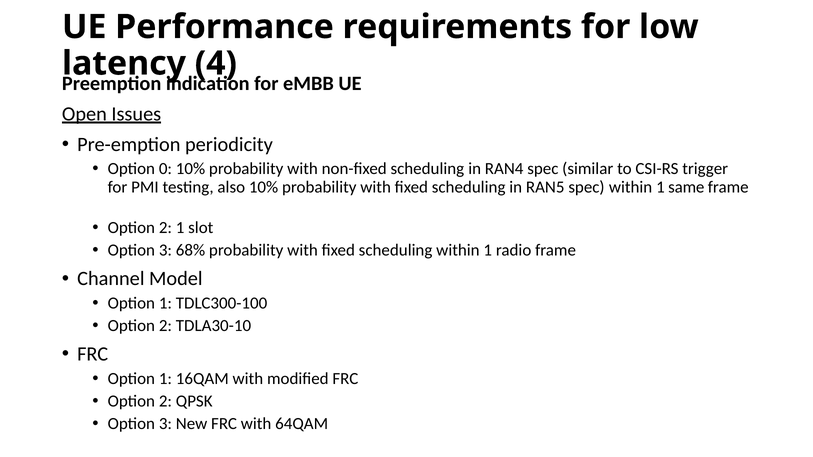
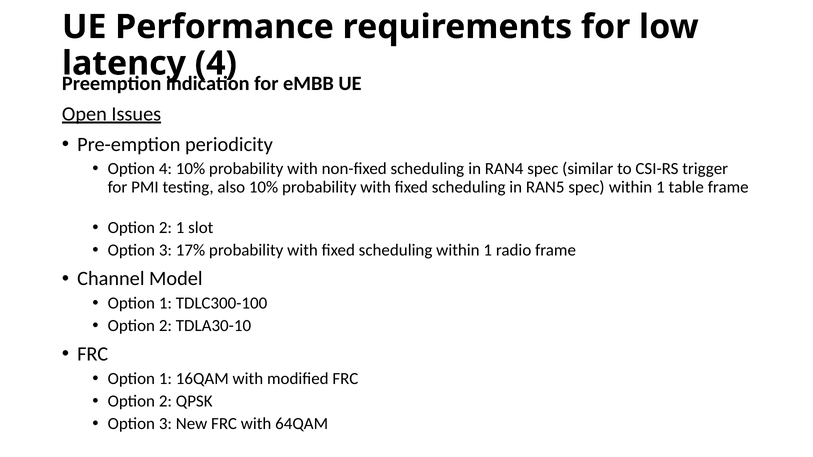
Option 0: 0 -> 4 (165, 169)
same: same -> table (686, 187)
68%: 68% -> 17% (190, 250)
